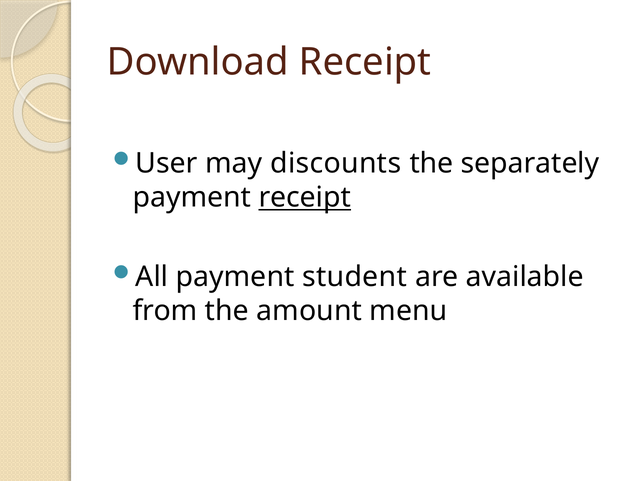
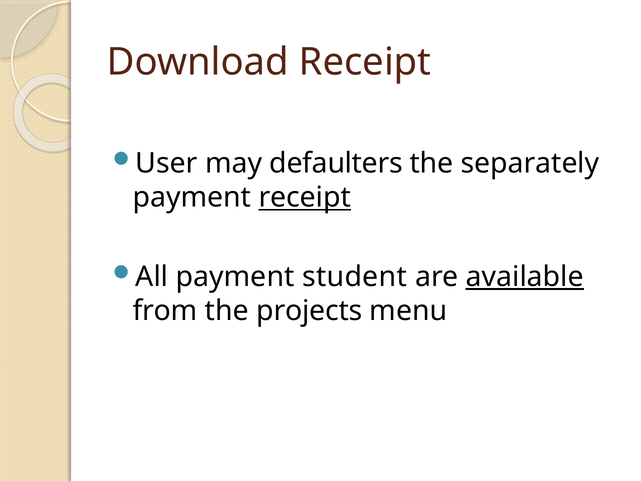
discounts: discounts -> defaulters (336, 163)
available underline: none -> present (525, 277)
amount: amount -> projects (309, 311)
